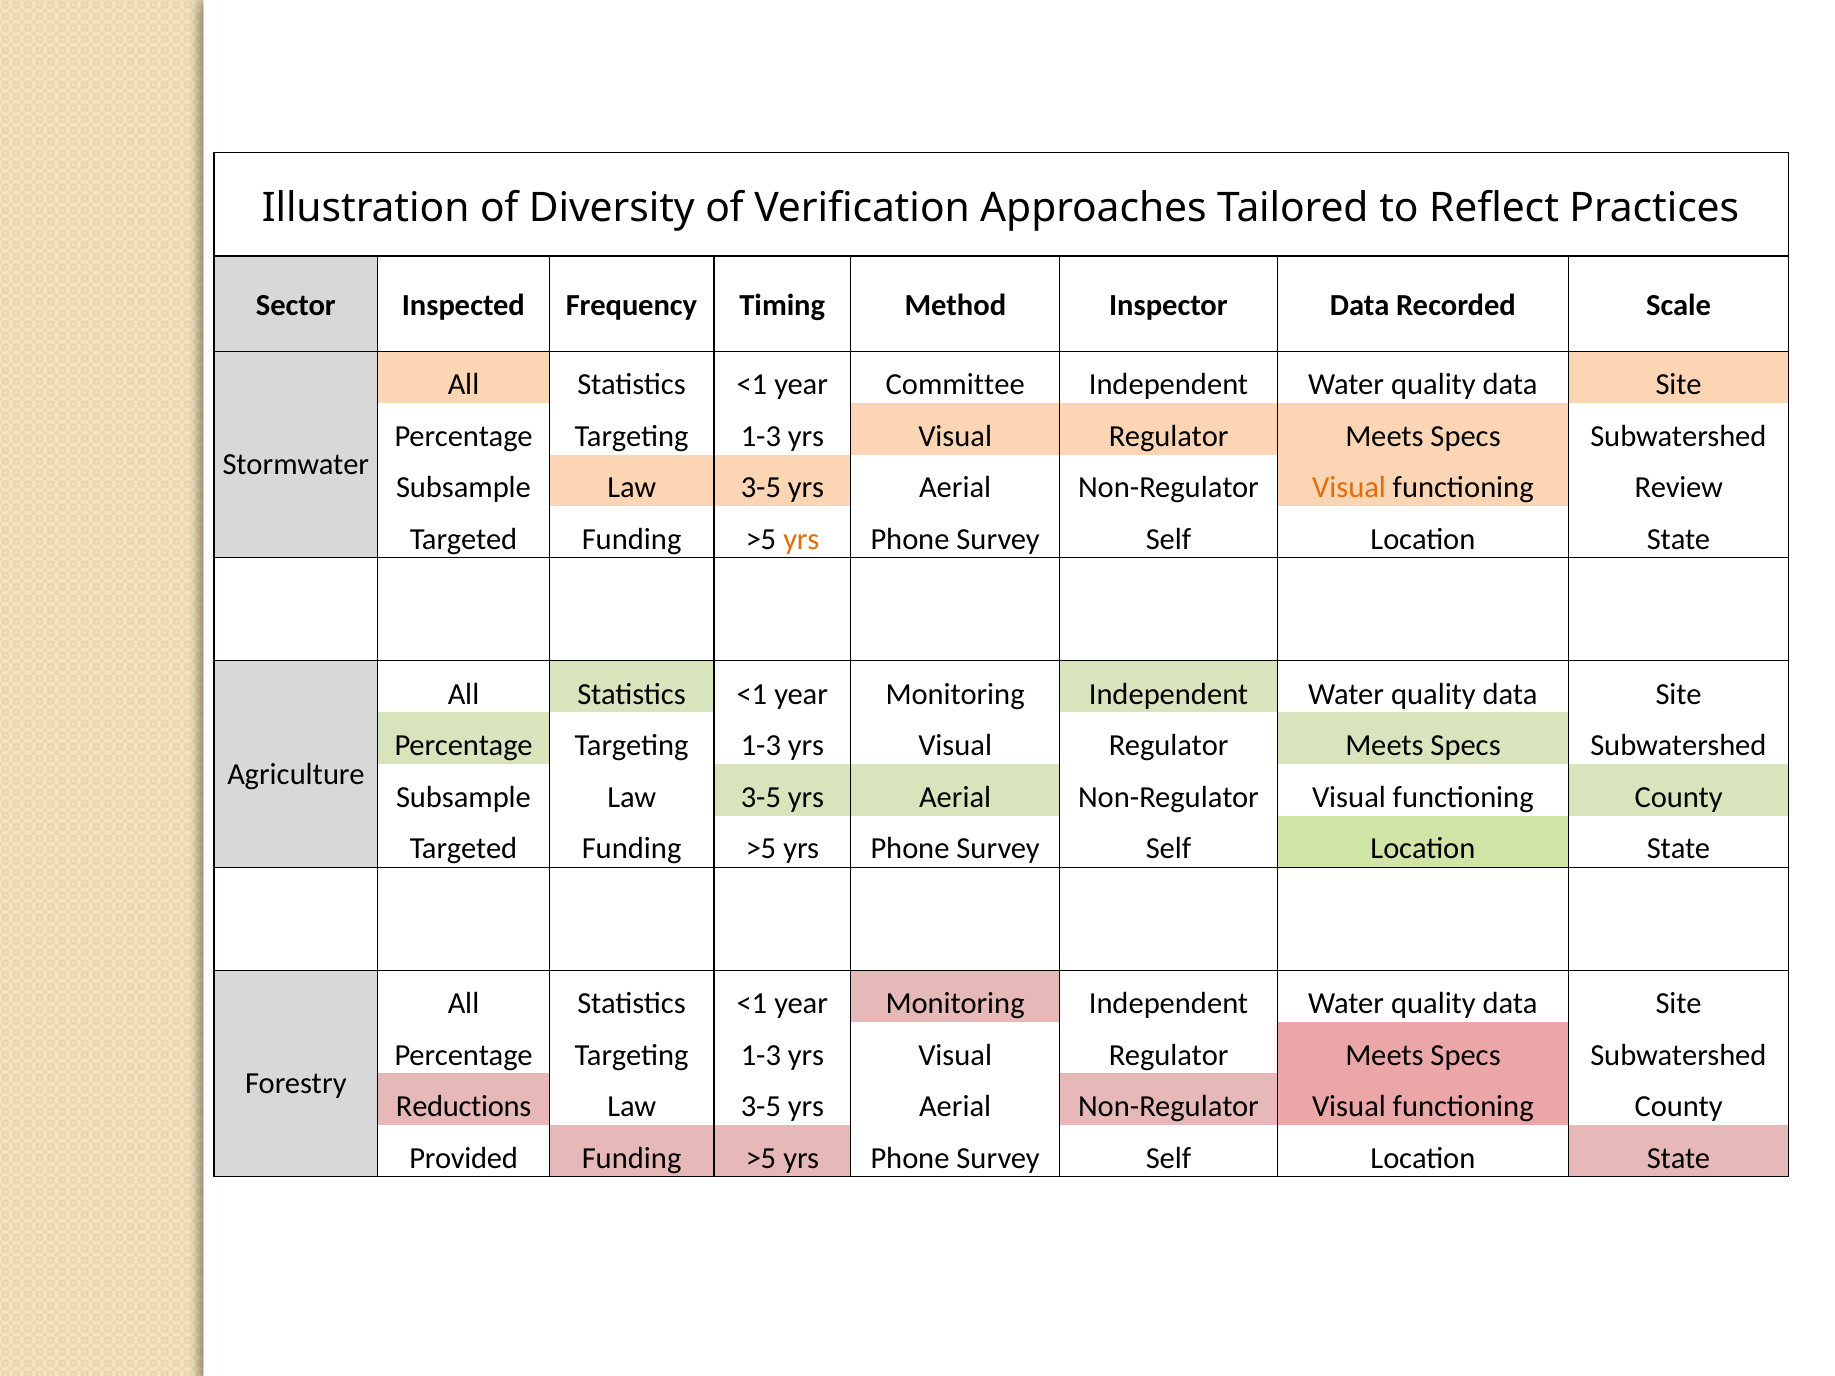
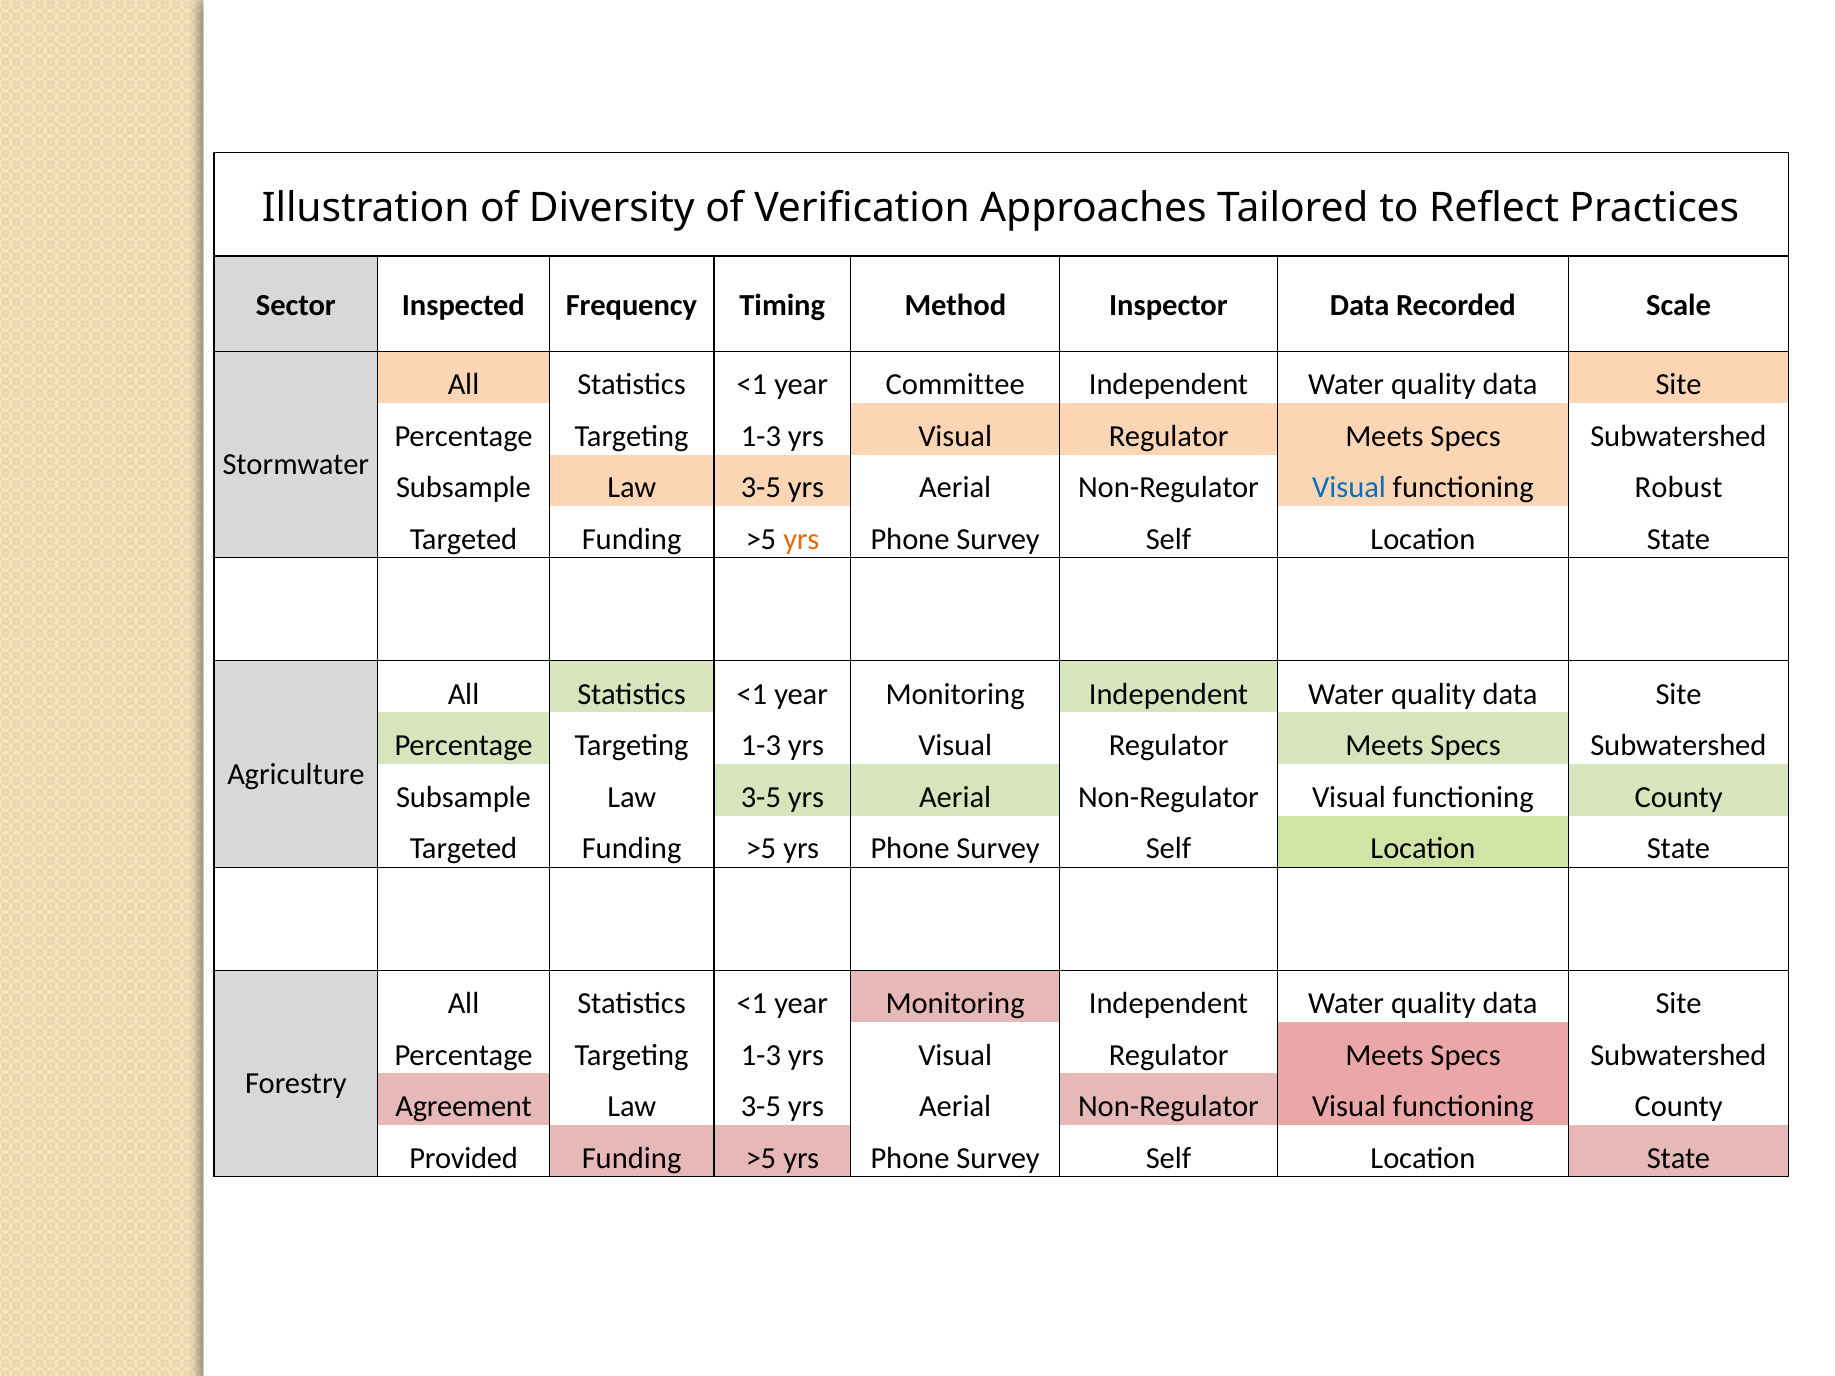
Visual colour: orange -> blue (1349, 488)
Review: Review -> Robust (1679, 488)
Reductions: Reductions -> Agreement (464, 1107)
